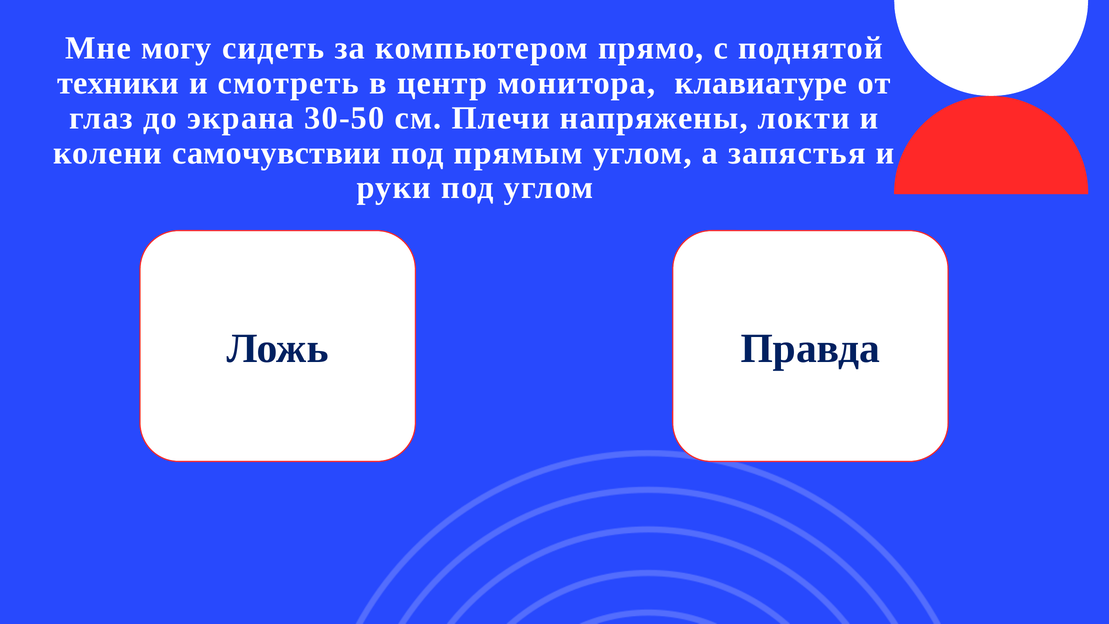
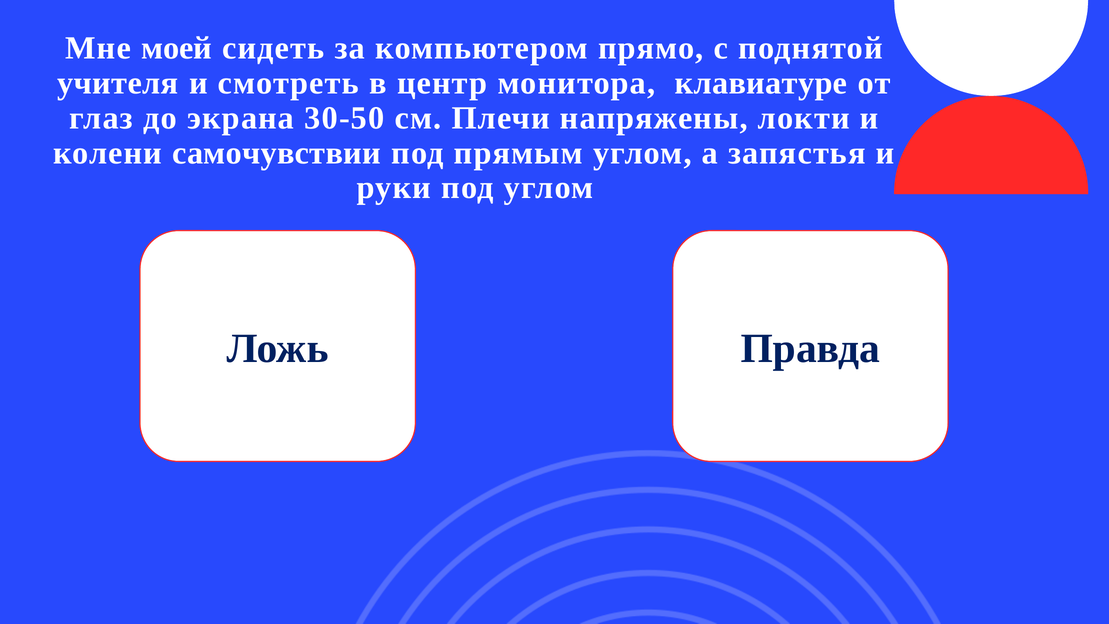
могу: могу -> моей (177, 48)
техники: техники -> учителя (118, 83)
